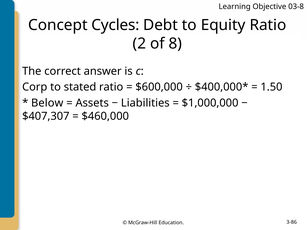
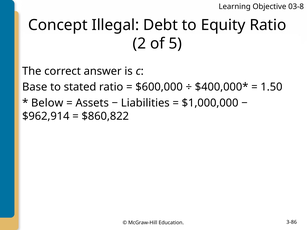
Cycles: Cycles -> Illegal (115, 25)
8: 8 -> 5 (175, 44)
Corp: Corp -> Base (35, 87)
$407,307: $407,307 -> $962,914 (46, 116)
$460,000: $460,000 -> $860,822 (105, 116)
